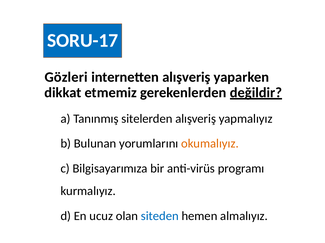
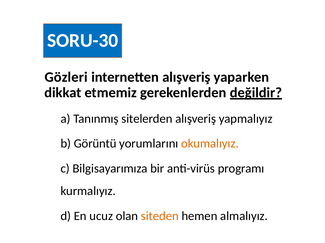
SORU-17: SORU-17 -> SORU-30 (83, 41)
Bulunan: Bulunan -> Görüntü (95, 144)
siteden colour: blue -> orange (160, 217)
